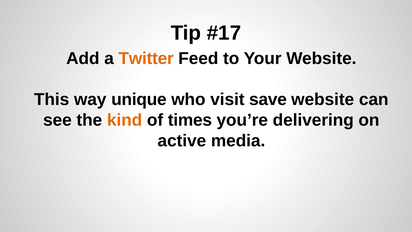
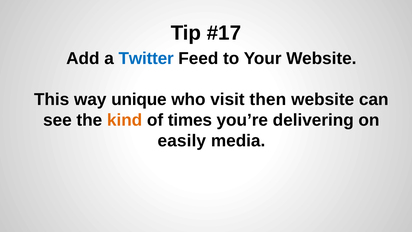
Twitter colour: orange -> blue (146, 58)
save: save -> then (268, 100)
active: active -> easily (182, 141)
